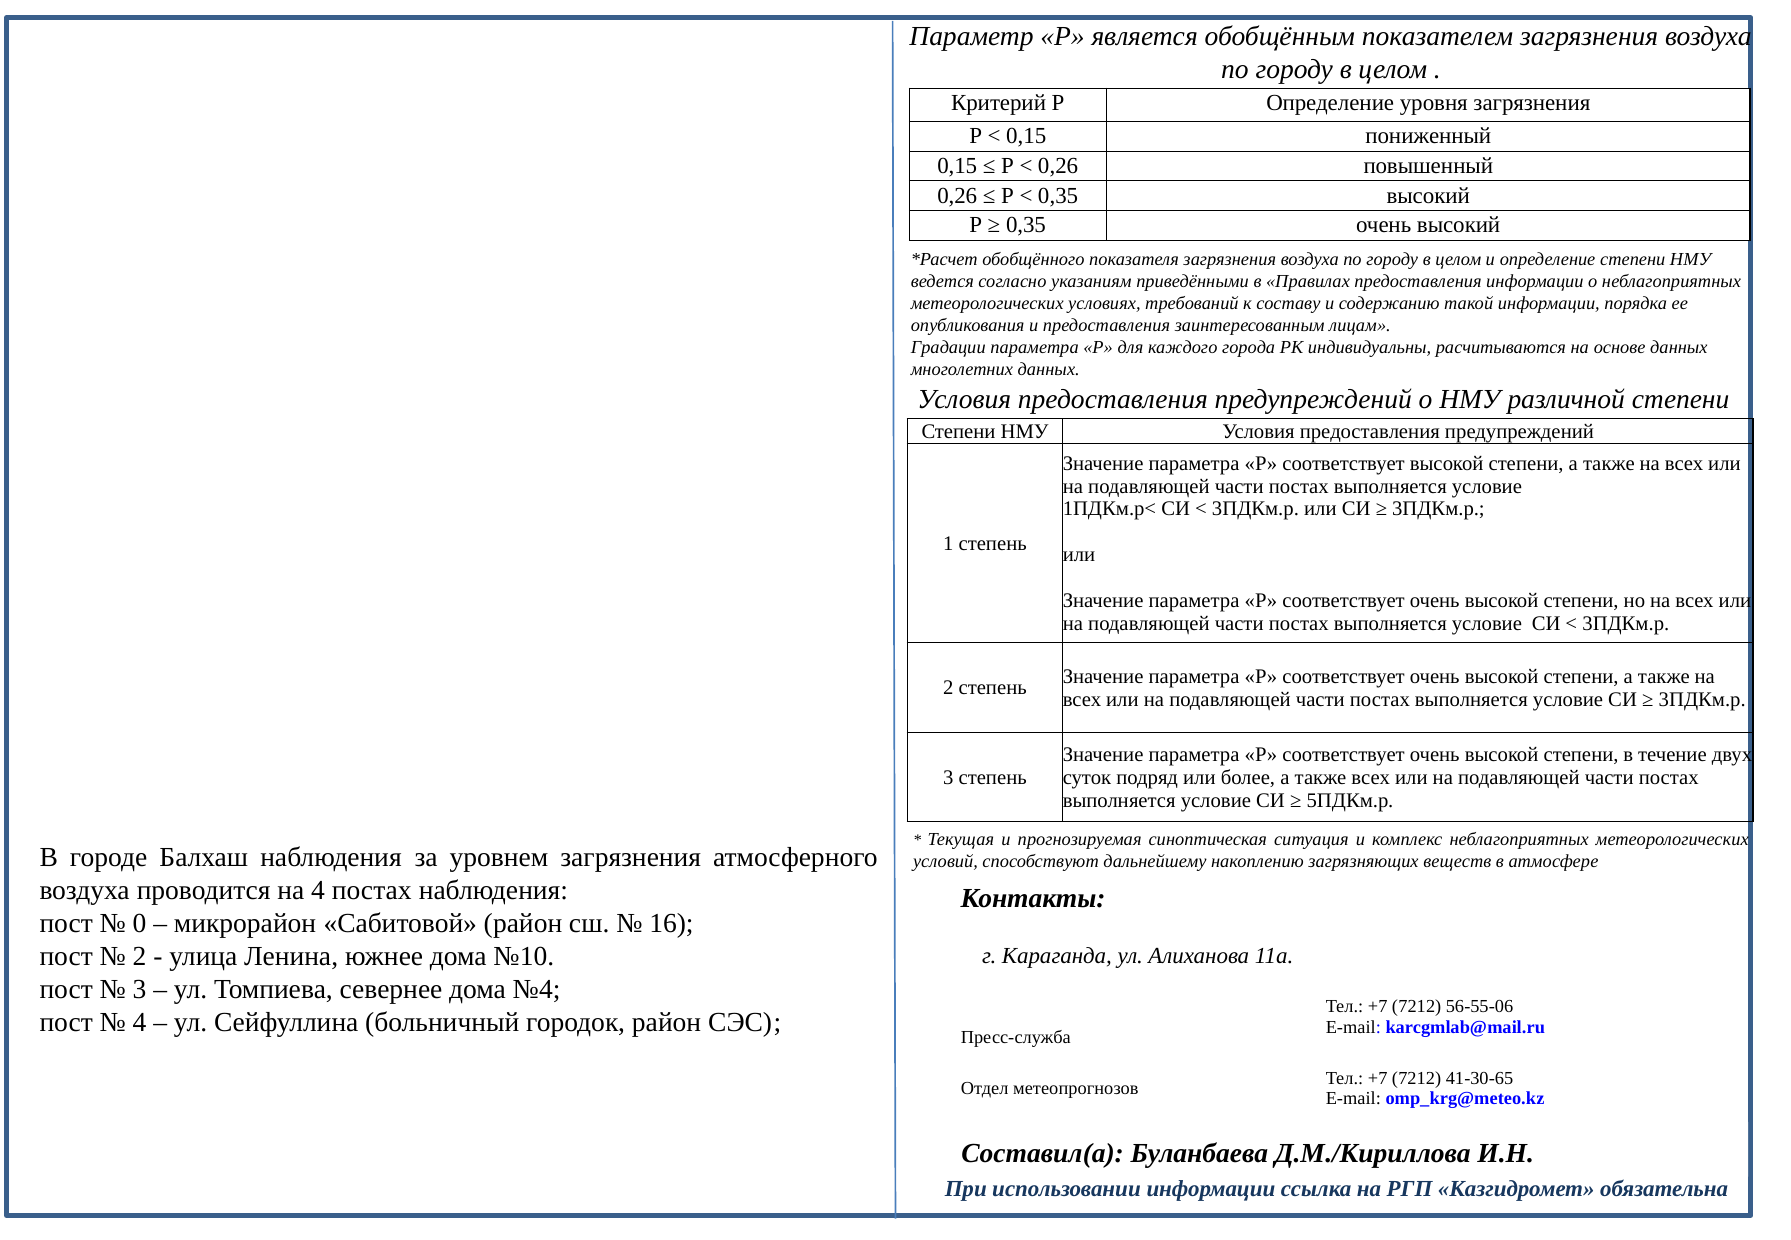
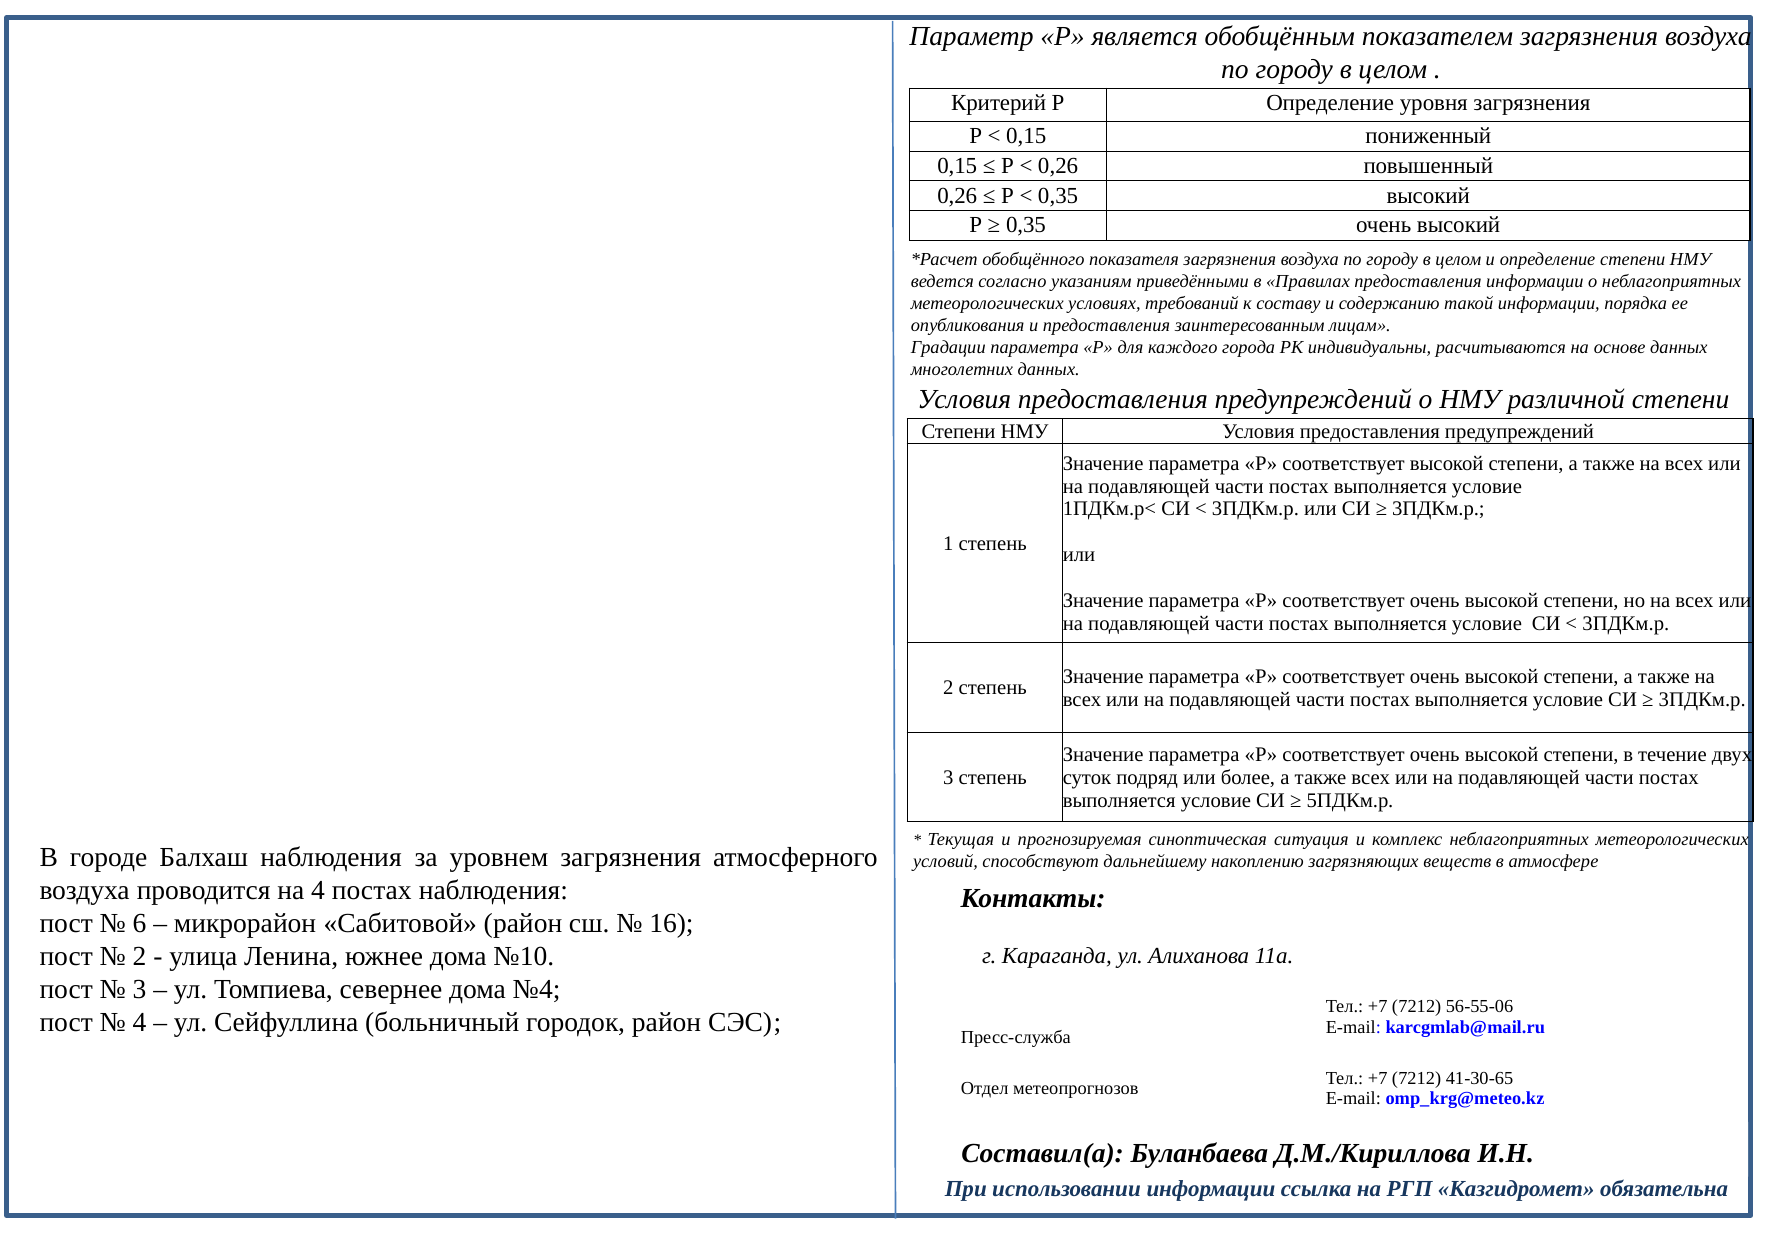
0: 0 -> 6 (140, 923)
